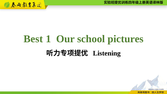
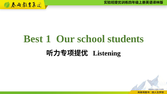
pictures: pictures -> students (126, 39)
